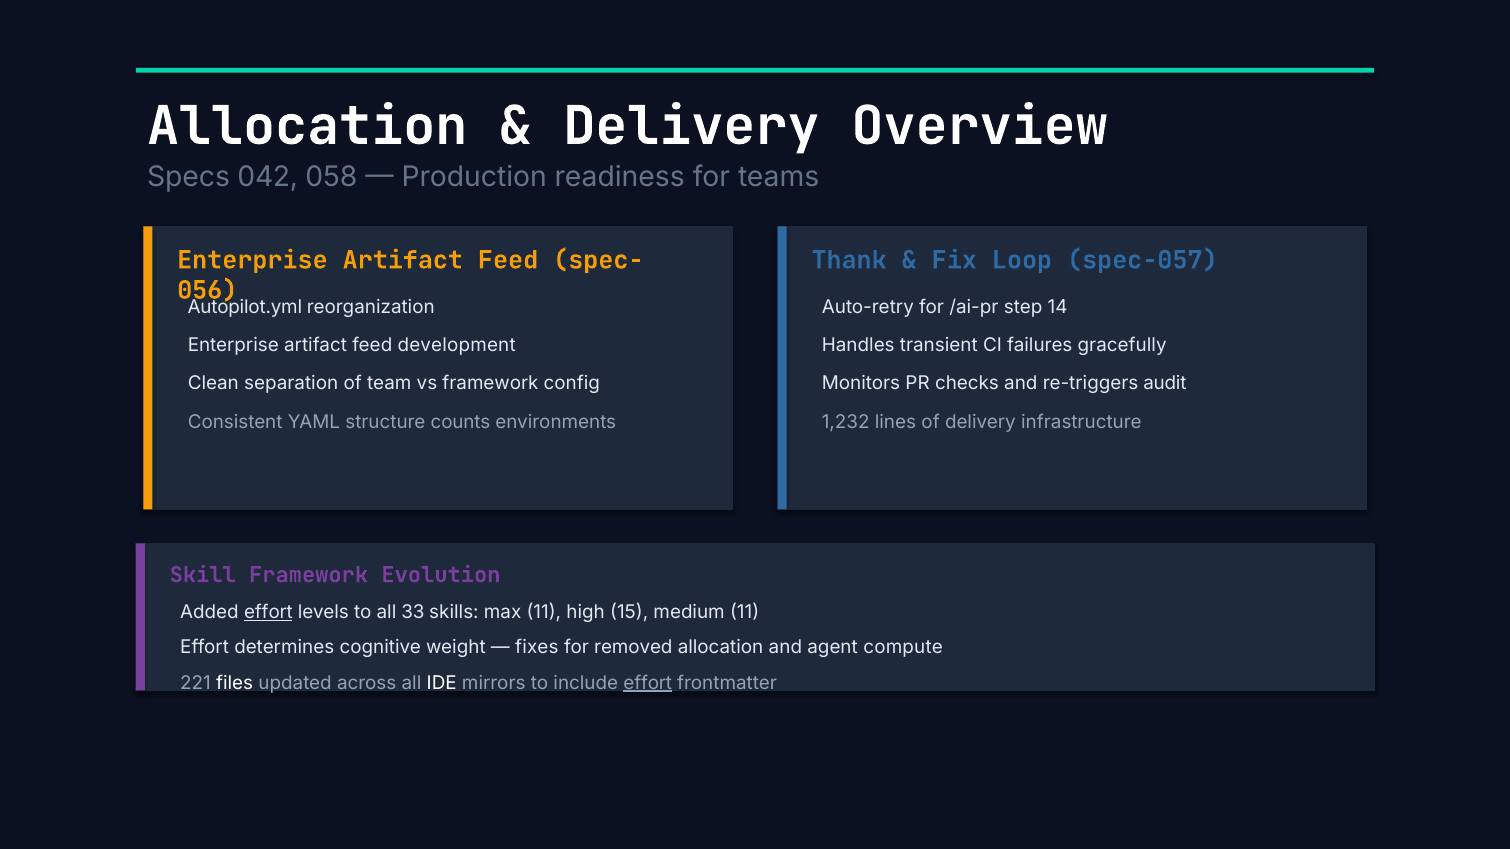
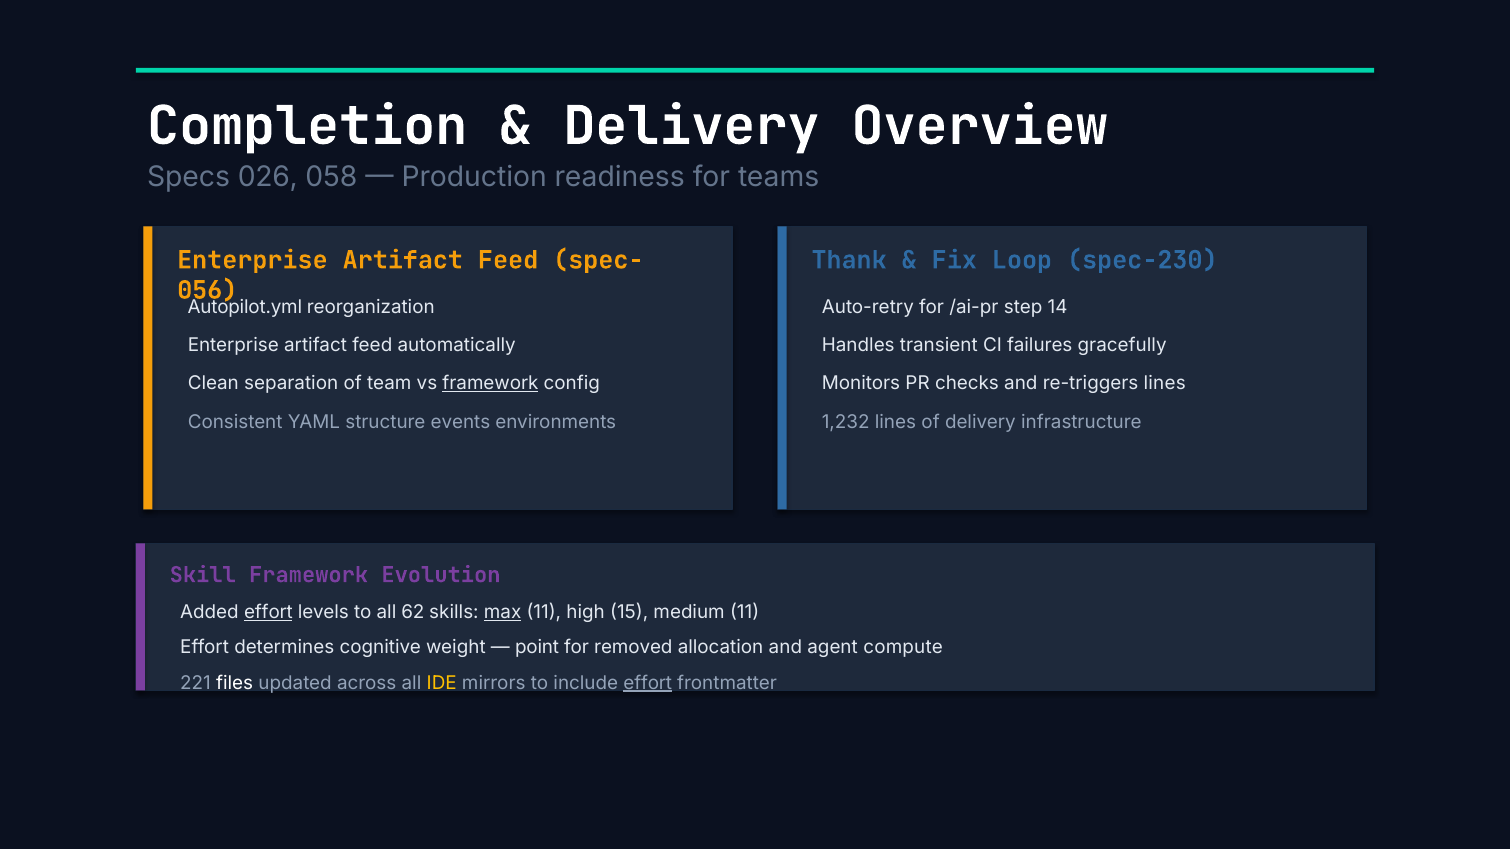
Allocation: Allocation -> Completion (307, 126)
042: 042 -> 026 (268, 177)
spec-057: spec-057 -> spec-230 (1142, 260)
development: development -> automatically (457, 345)
framework underline: none -> present (490, 384)
re-triggers audit: audit -> lines (1165, 384)
counts: counts -> events (460, 422)
33: 33 -> 62 (413, 613)
max underline: none -> present (503, 613)
fixes: fixes -> point (537, 648)
IDE colour: white -> yellow (442, 683)
